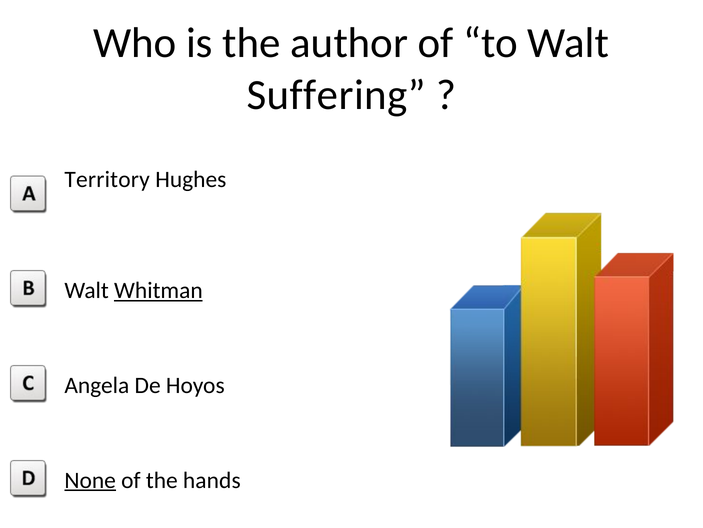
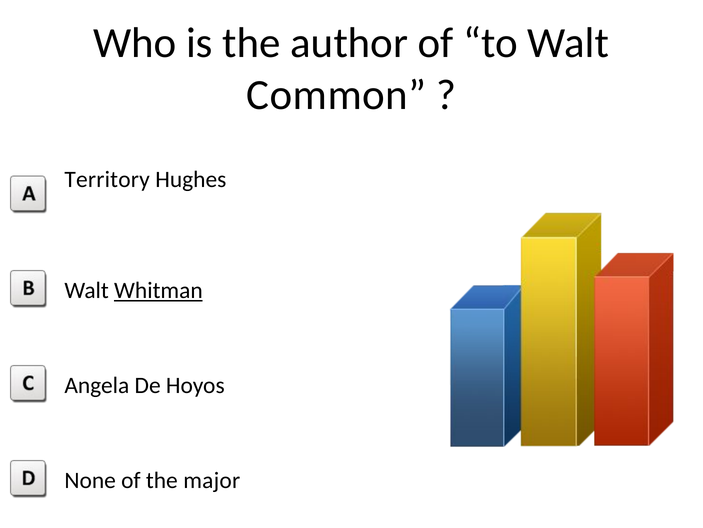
Suffering: Suffering -> Common (336, 95)
None underline: present -> none (90, 480)
hands: hands -> major (212, 480)
